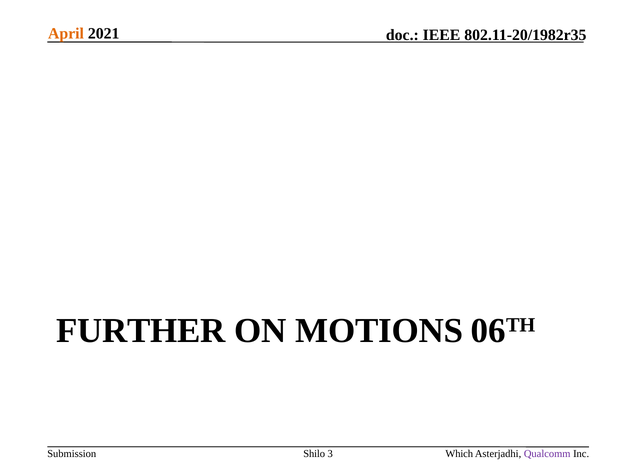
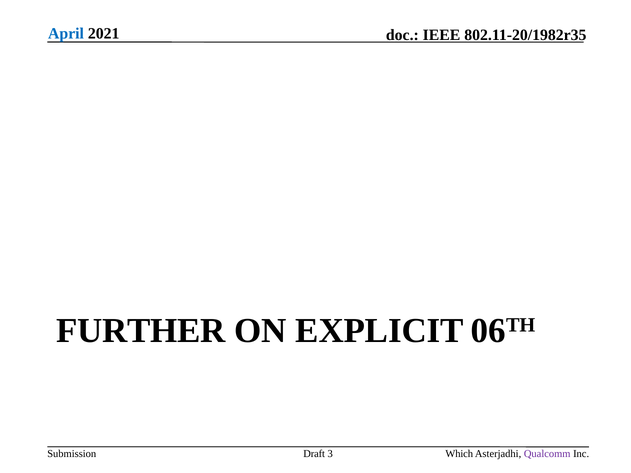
April colour: orange -> blue (66, 33)
MOTIONS: MOTIONS -> EXPLICIT (379, 331)
Shilo: Shilo -> Draft (314, 454)
